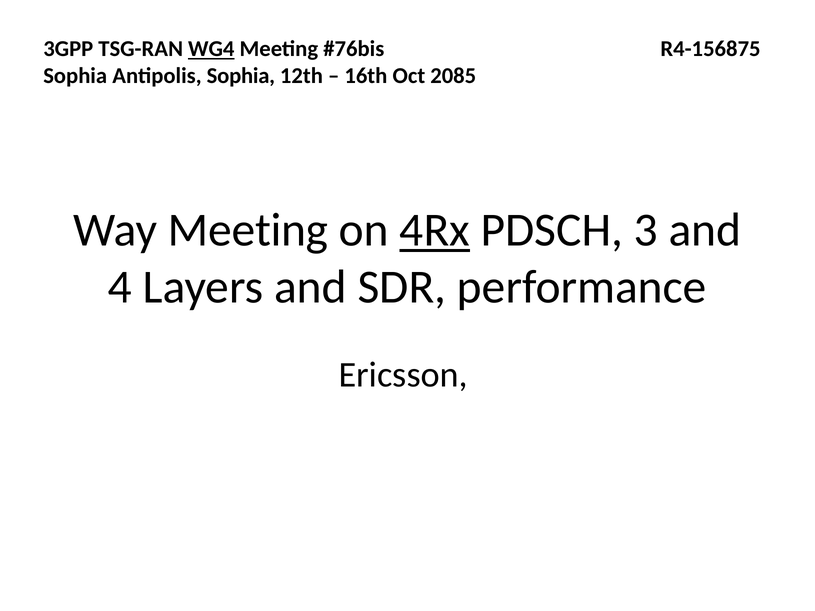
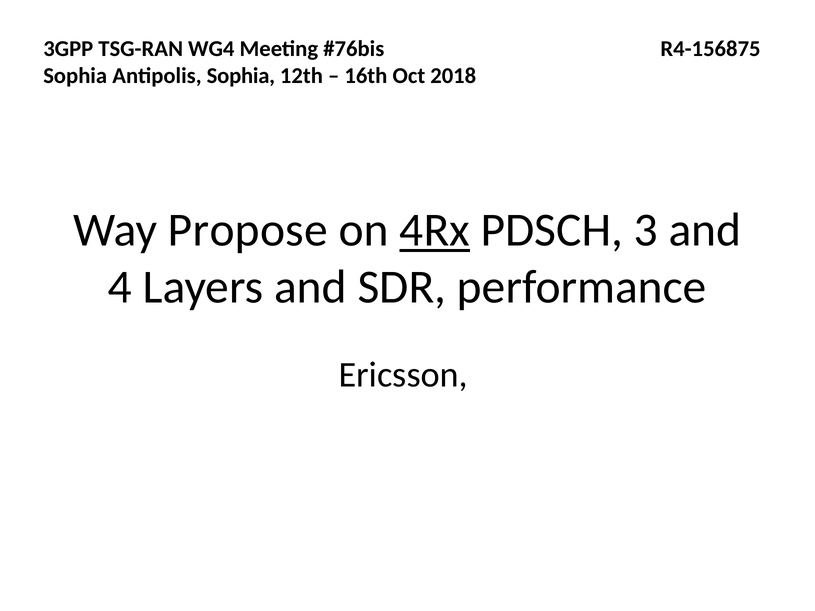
WG4 underline: present -> none (211, 49)
2085: 2085 -> 2018 (453, 76)
Way Meeting: Meeting -> Propose (248, 230)
